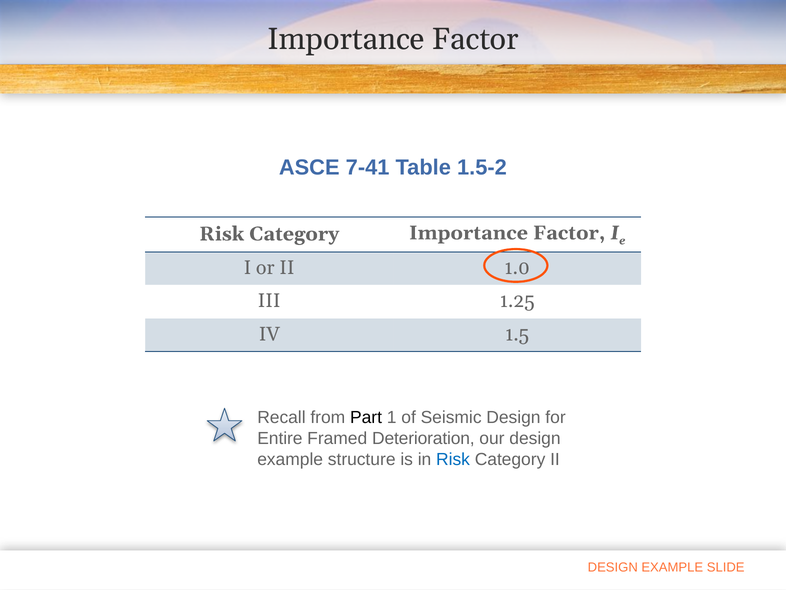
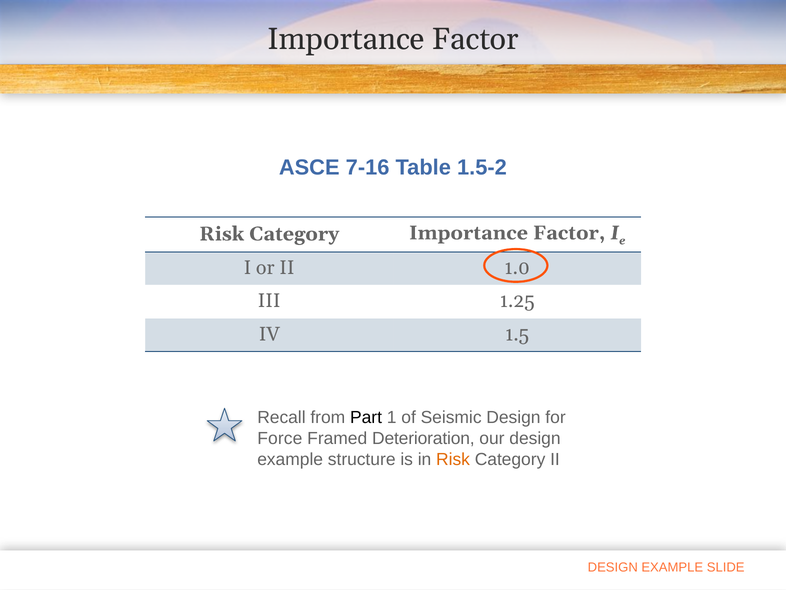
7-41: 7-41 -> 7-16 (368, 167)
Entire: Entire -> Force (280, 438)
Risk colour: blue -> orange (453, 459)
